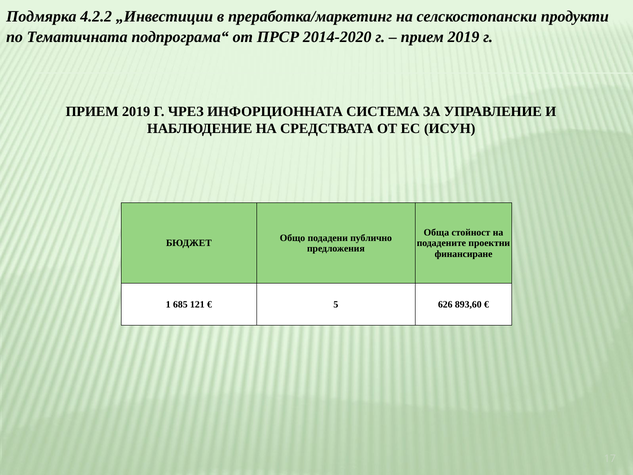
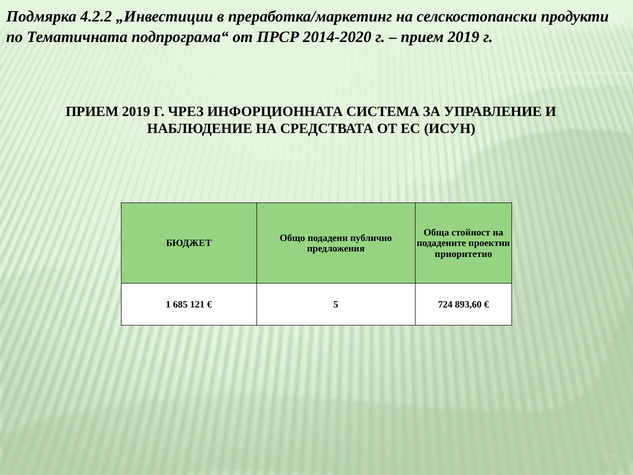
финансиране: финансиране -> приоритетно (463, 254)
626: 626 -> 724 (445, 304)
